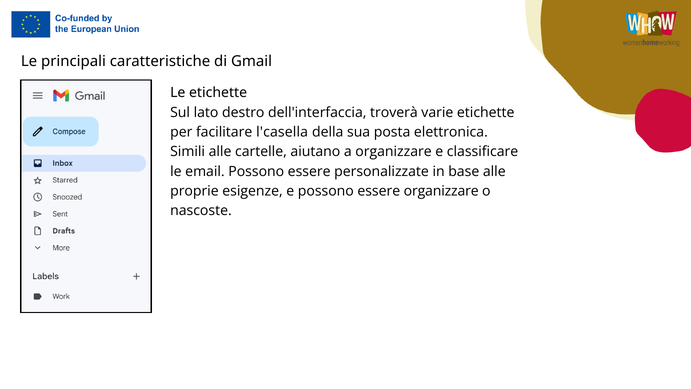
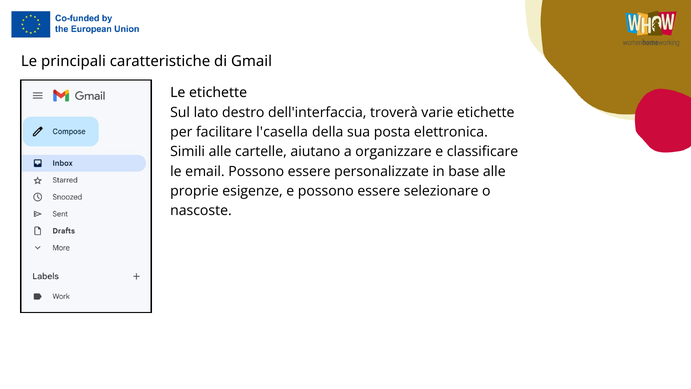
essere organizzare: organizzare -> selezionare (441, 191)
